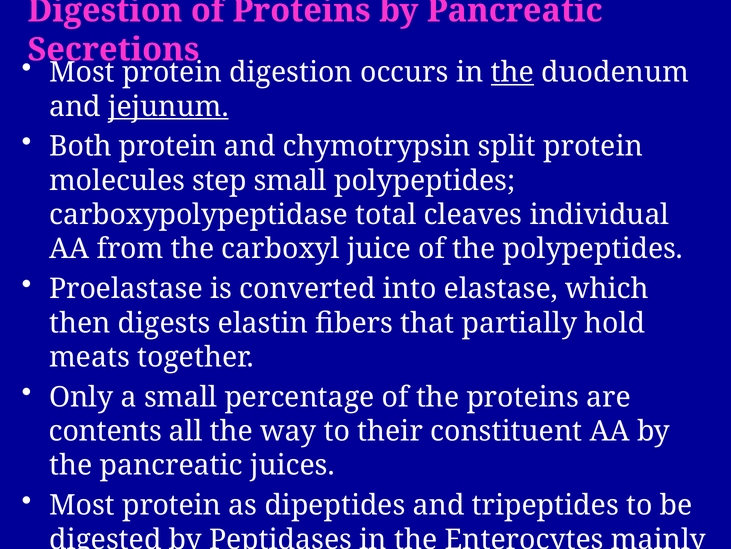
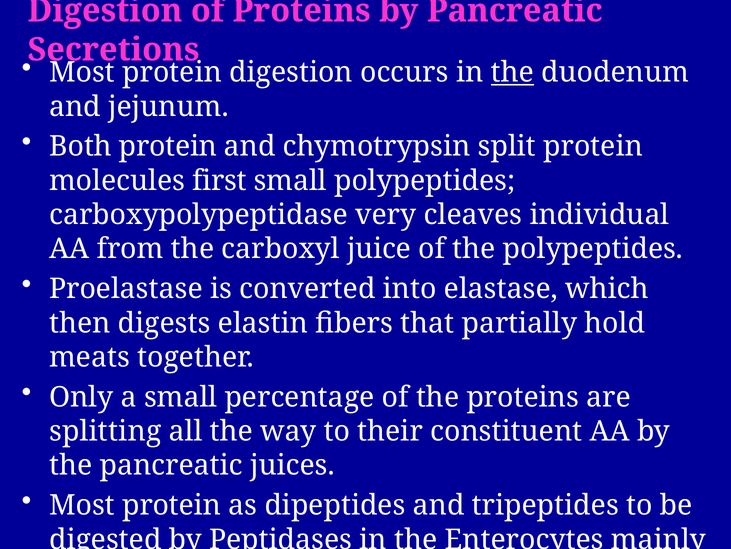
jejunum underline: present -> none (168, 106)
step: step -> first (219, 180)
total: total -> very (386, 215)
contents: contents -> splitting (105, 431)
